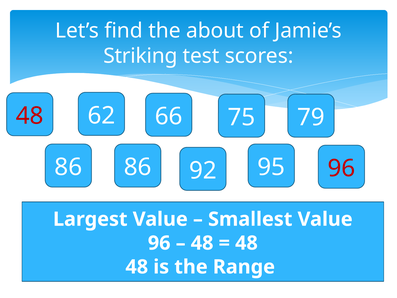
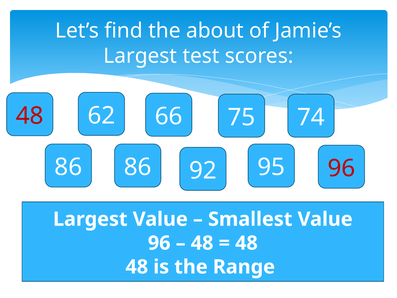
Striking: Striking -> Largest (140, 56)
79: 79 -> 74 (311, 117)
